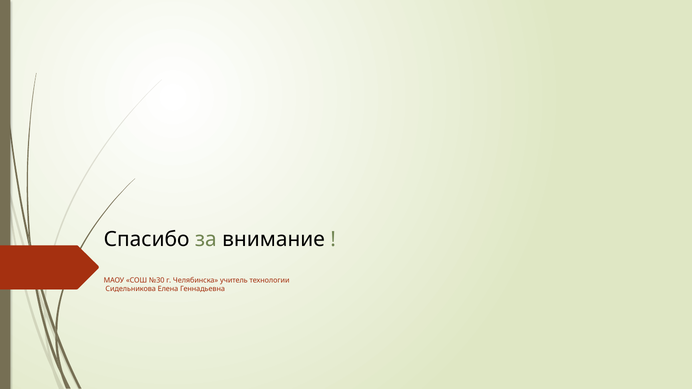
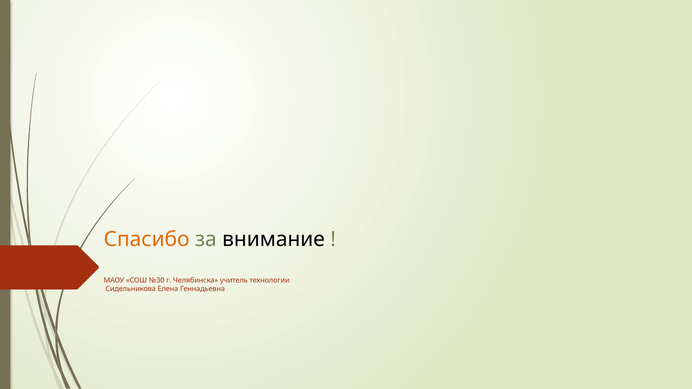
Спасибо colour: black -> orange (147, 239)
